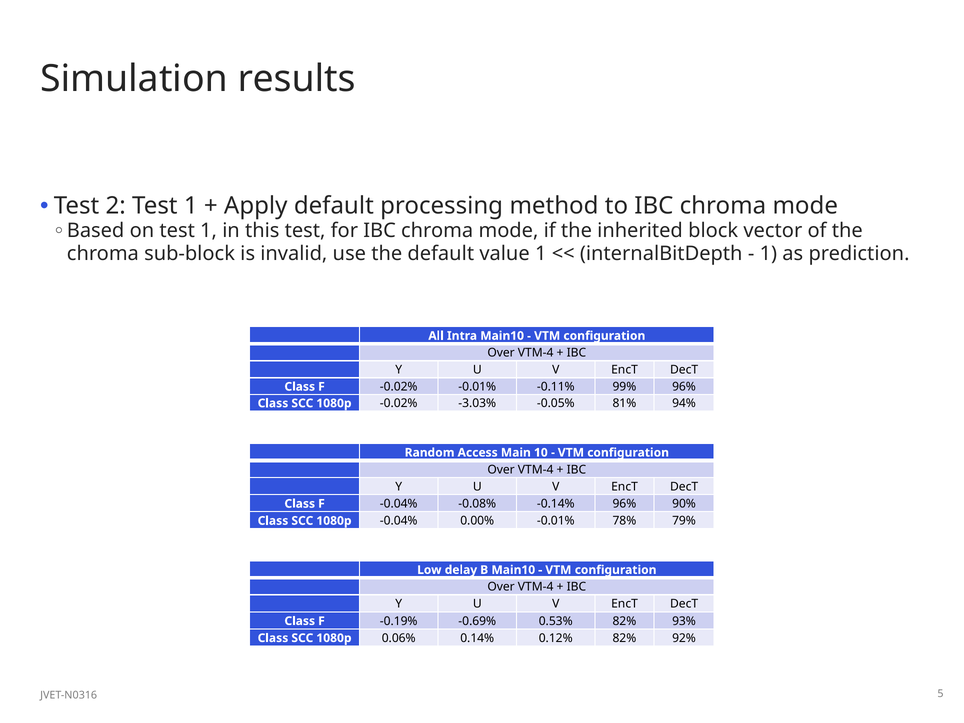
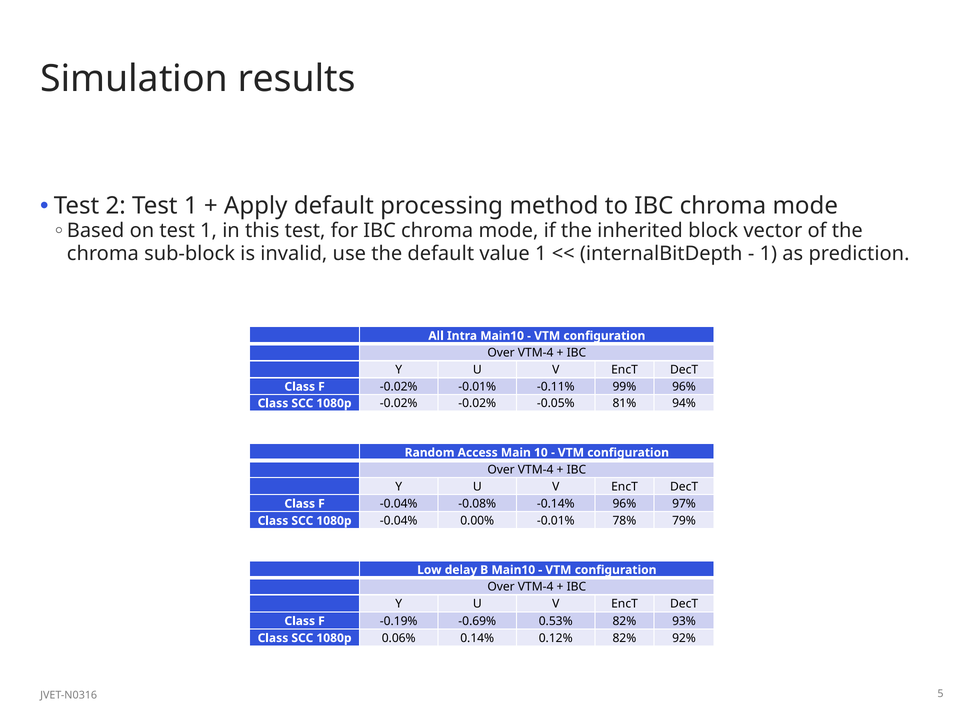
-0.02% -3.03%: -3.03% -> -0.02% (477, 403)
90%: 90% -> 97% (684, 504)
